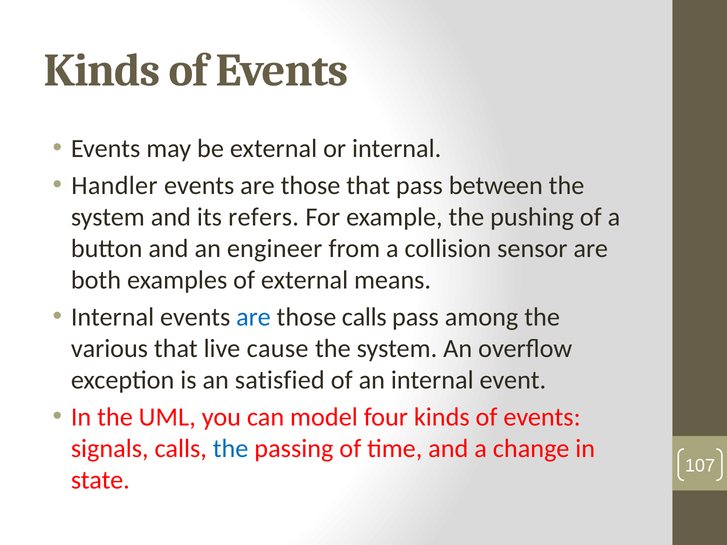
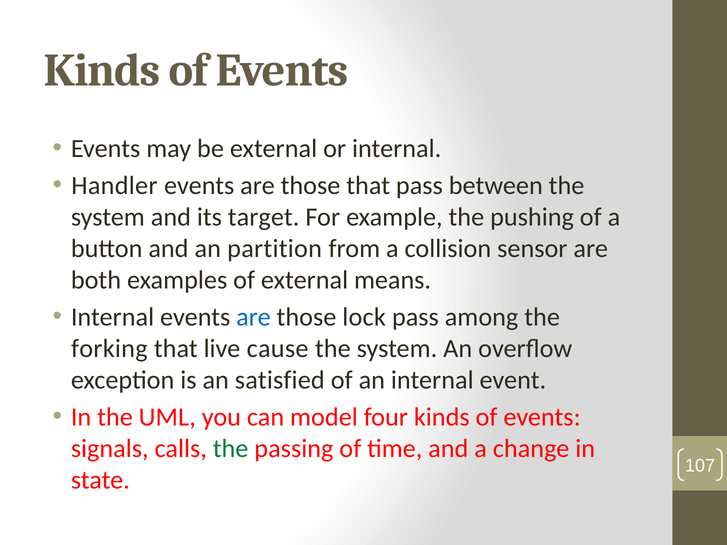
refers: refers -> target (264, 217)
engineer: engineer -> partition (275, 249)
those calls: calls -> lock (364, 317)
various: various -> forking (109, 349)
the colour: blue -> green (231, 449)
